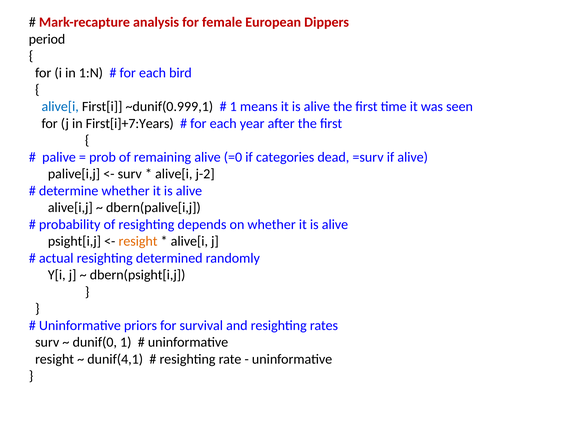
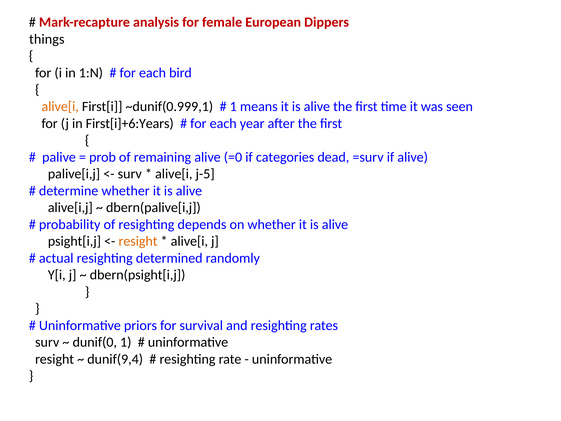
period: period -> things (47, 39)
alive[i colour: blue -> orange (60, 106)
First[i]+7:Years: First[i]+7:Years -> First[i]+6:Years (130, 123)
j-2: j-2 -> j-5 (205, 174)
dunif(4,1: dunif(4,1 -> dunif(9,4 (115, 359)
